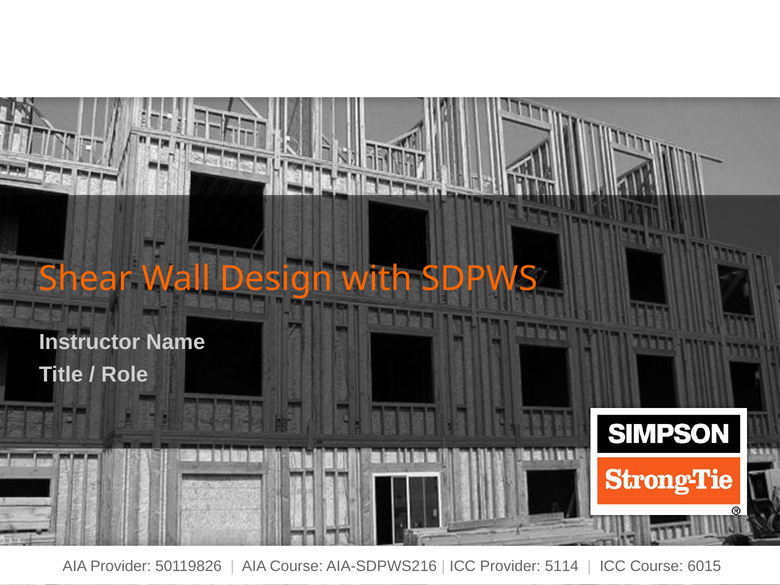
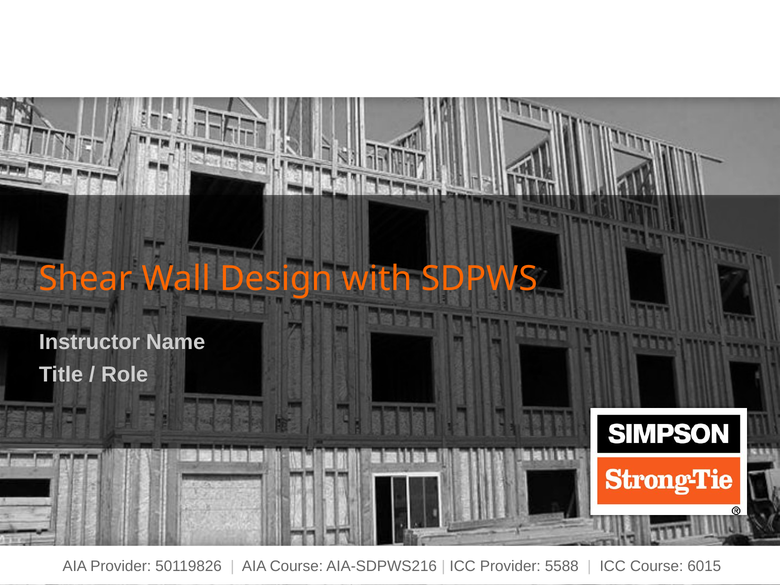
5114: 5114 -> 5588 (562, 566)
